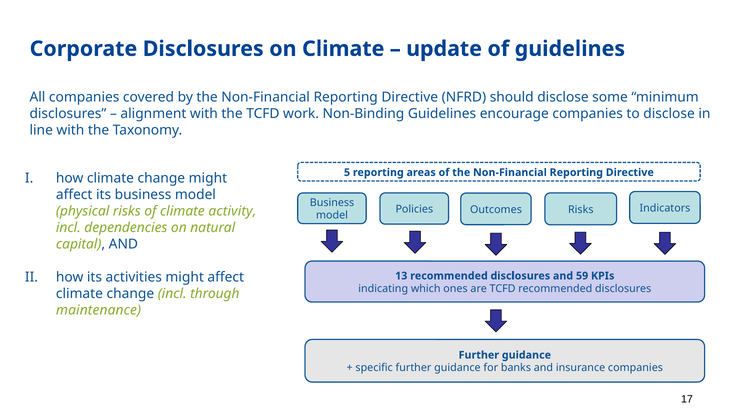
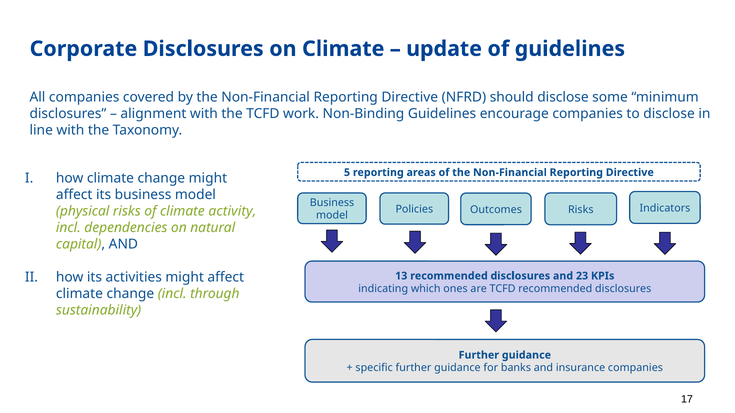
59: 59 -> 23 (582, 276)
maintenance: maintenance -> sustainability (99, 311)
